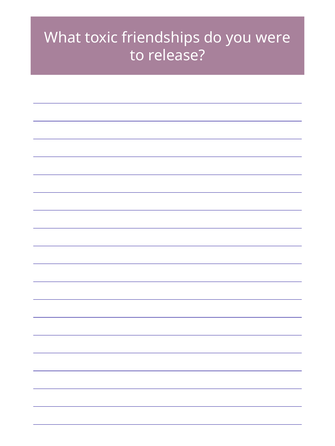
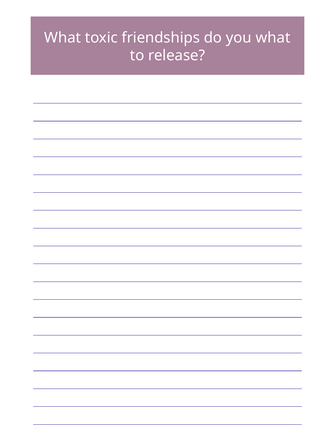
you were: were -> what (273, 38)
